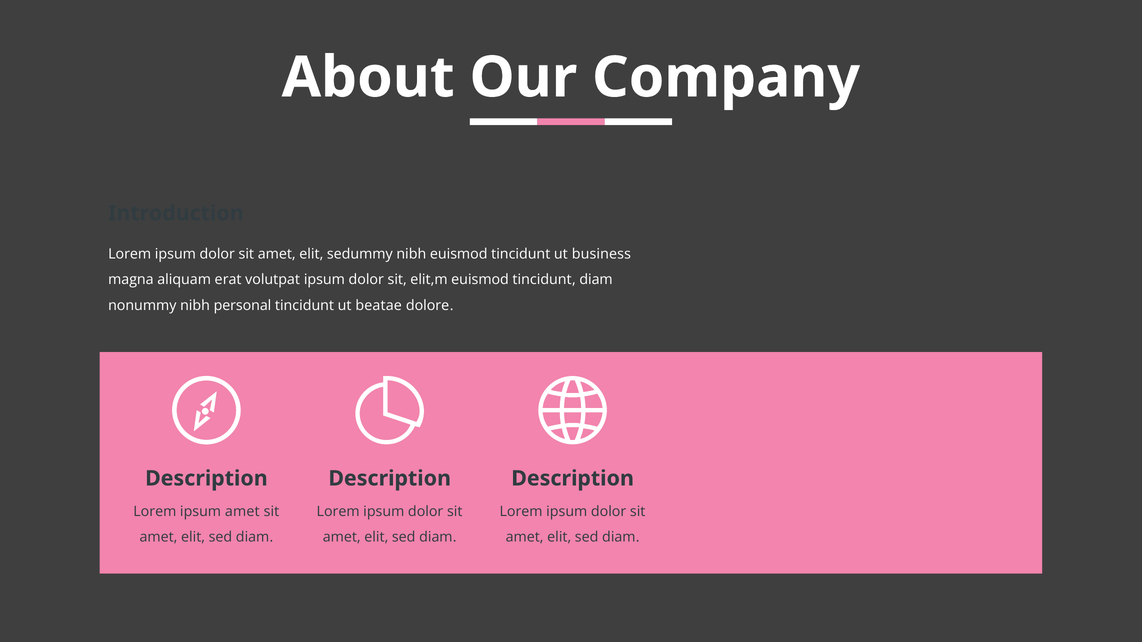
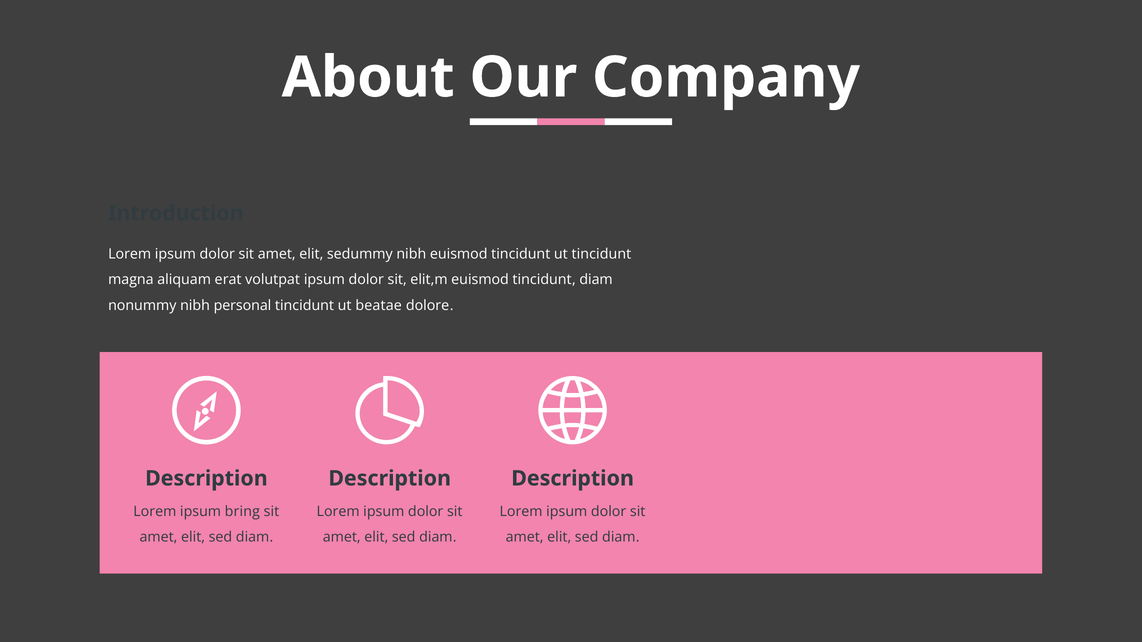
ut business: business -> tincidunt (601, 254)
ipsum amet: amet -> bring (242, 512)
